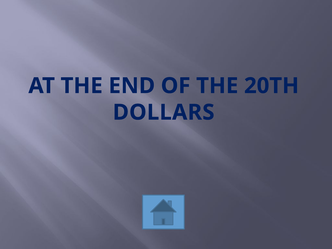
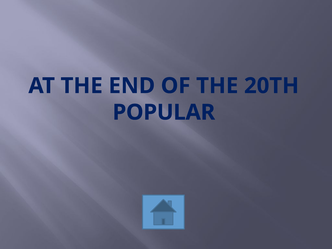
DOLLARS: DOLLARS -> POPULAR (164, 112)
